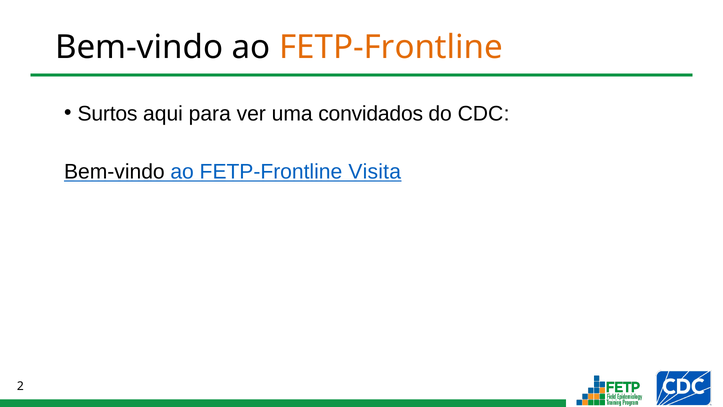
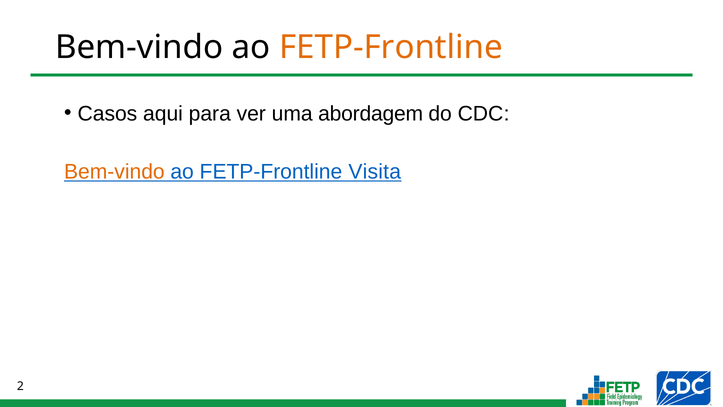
Surtos: Surtos -> Casos (107, 114)
convidados: convidados -> abordagem (371, 114)
Bem-vindo colour: black -> orange (114, 172)
